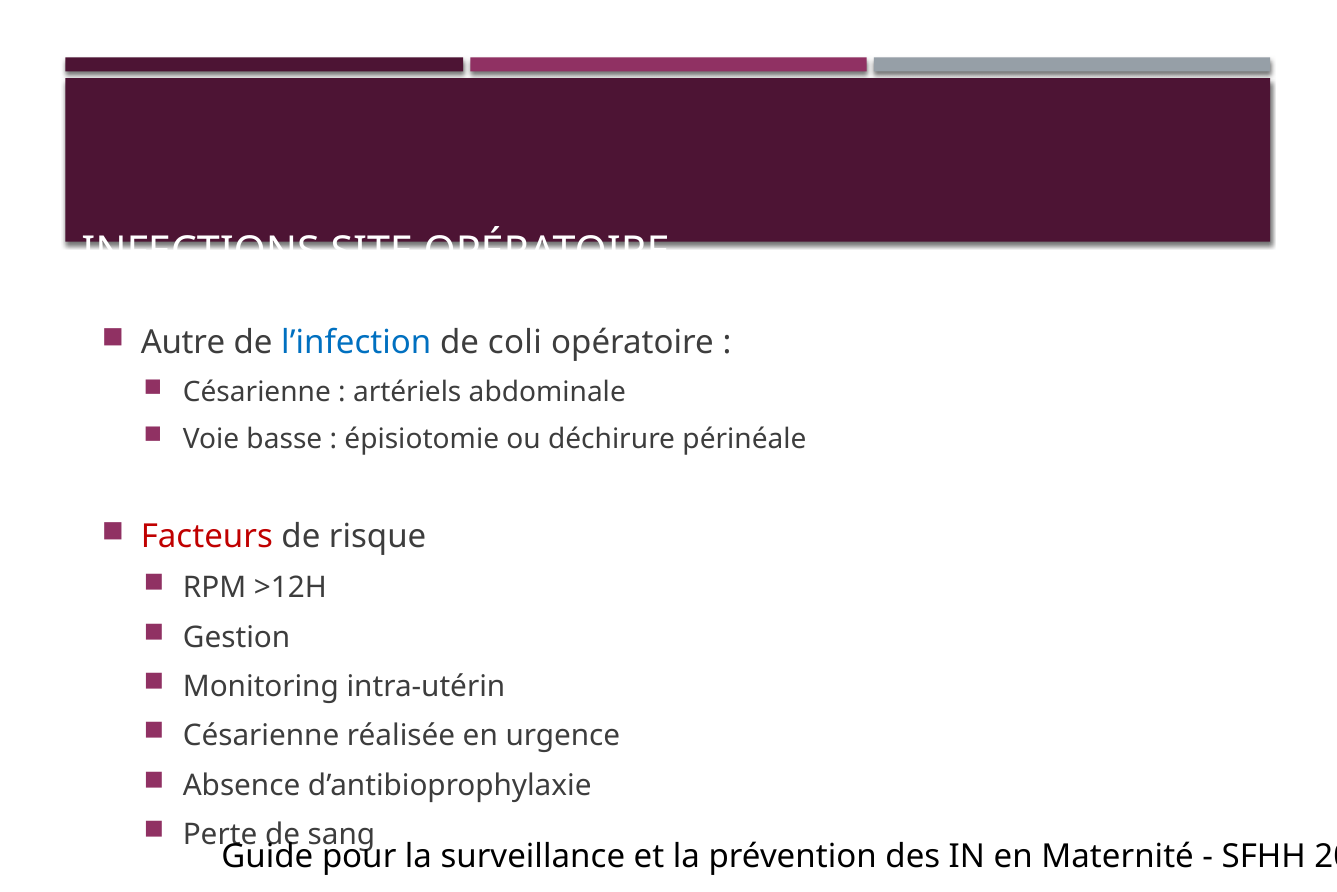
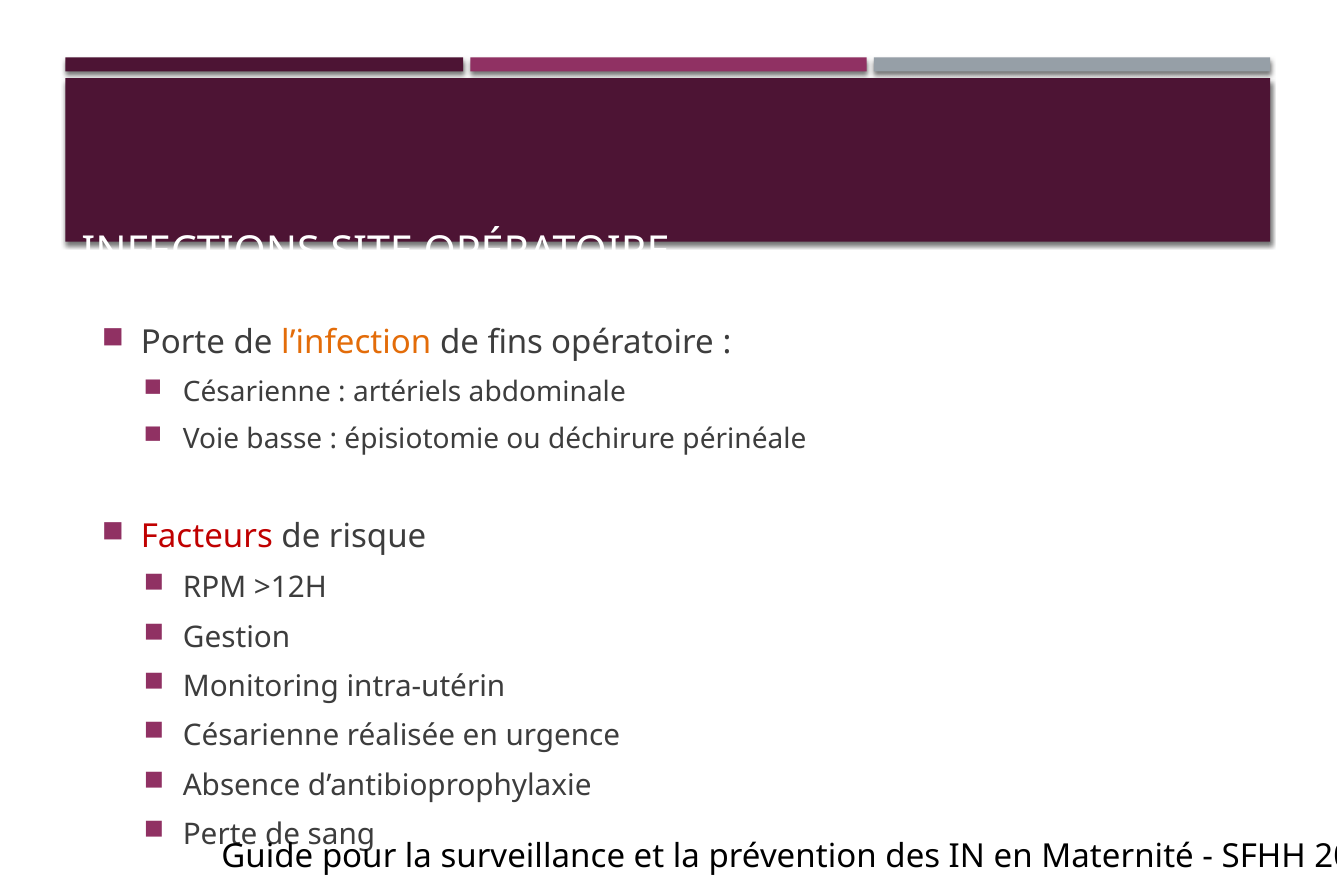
Autre: Autre -> Porte (183, 342)
l’infection colour: blue -> orange (356, 342)
coli: coli -> fins (515, 342)
